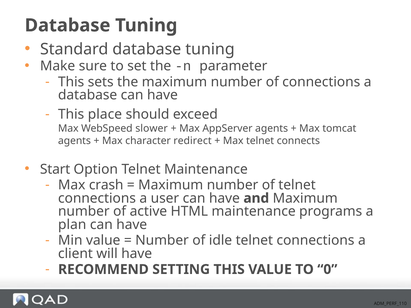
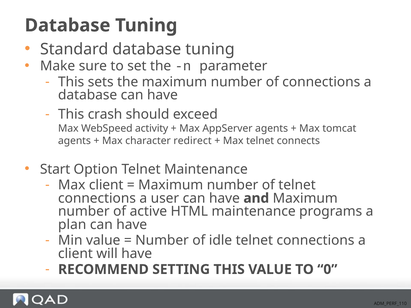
place: place -> crash (105, 114)
slower: slower -> activity (152, 128)
Max crash: crash -> client (106, 185)
